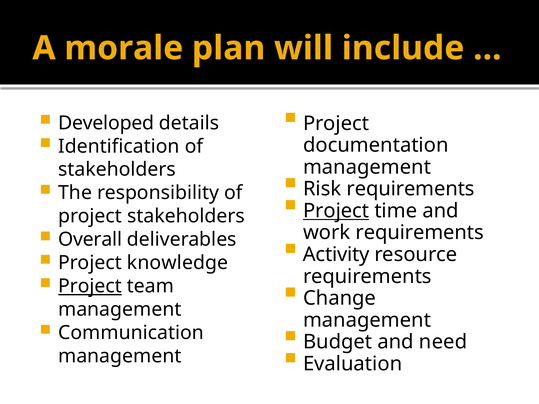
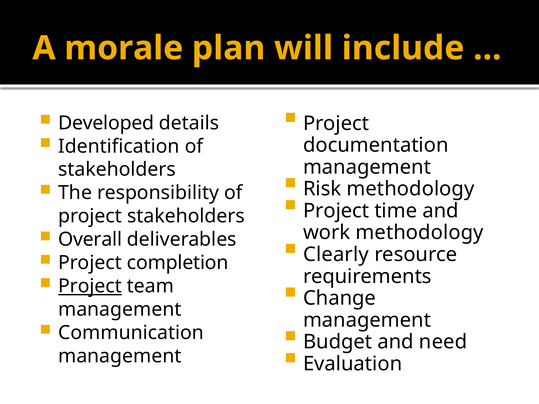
Risk requirements: requirements -> methodology (410, 189)
Project underline: present -> none (336, 211)
work requirements: requirements -> methodology (420, 233)
Activity: Activity -> Clearly (336, 255)
knowledge: knowledge -> completion (178, 263)
